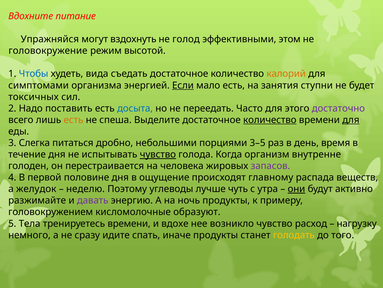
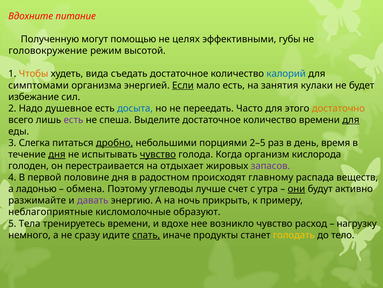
Упражняйся: Упражняйся -> Полученную (50, 39)
вздохнуть: вздохнуть -> помощью (133, 39)
голод: голод -> целях (186, 39)
этом: этом -> губы (290, 39)
Чтобы colour: blue -> orange (34, 74)
калорий colour: orange -> blue (286, 74)
ступни: ступни -> кулаки (317, 85)
токсичных: токсичных -> избежание (34, 97)
поставить: поставить -> душевное (69, 108)
достаточно colour: purple -> orange (338, 108)
есть colour: orange -> purple (73, 120)
количество underline: present -> none (270, 120)
дробно underline: none -> present (115, 143)
3–5: 3–5 -> 2–5 (258, 143)
дня underline: none -> present (57, 154)
внутренне: внутренне -> кислорода (316, 154)
человека: человека -> отдыхает (182, 166)
ощущение: ощущение -> радостном (164, 177)
желудок: желудок -> ладонью (36, 189)
неделю: неделю -> обмена (85, 189)
чуть: чуть -> счет (238, 189)
ночь продукты: продукты -> прикрыть (226, 200)
головокружением: головокружением -> неблагоприятные (51, 212)
спать underline: none -> present (146, 234)
того: того -> тело (343, 234)
